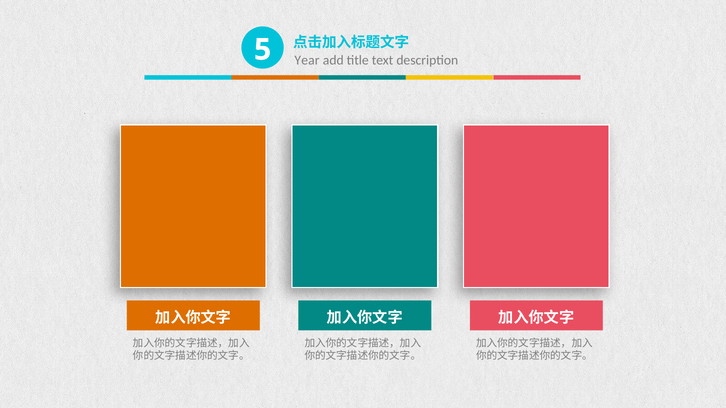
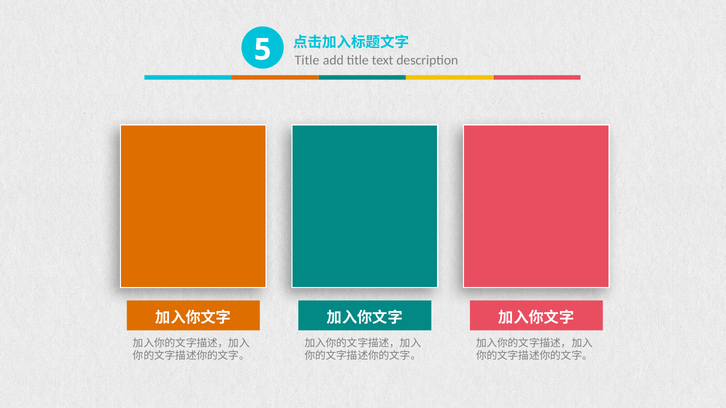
Year: Year -> Title (307, 60)
